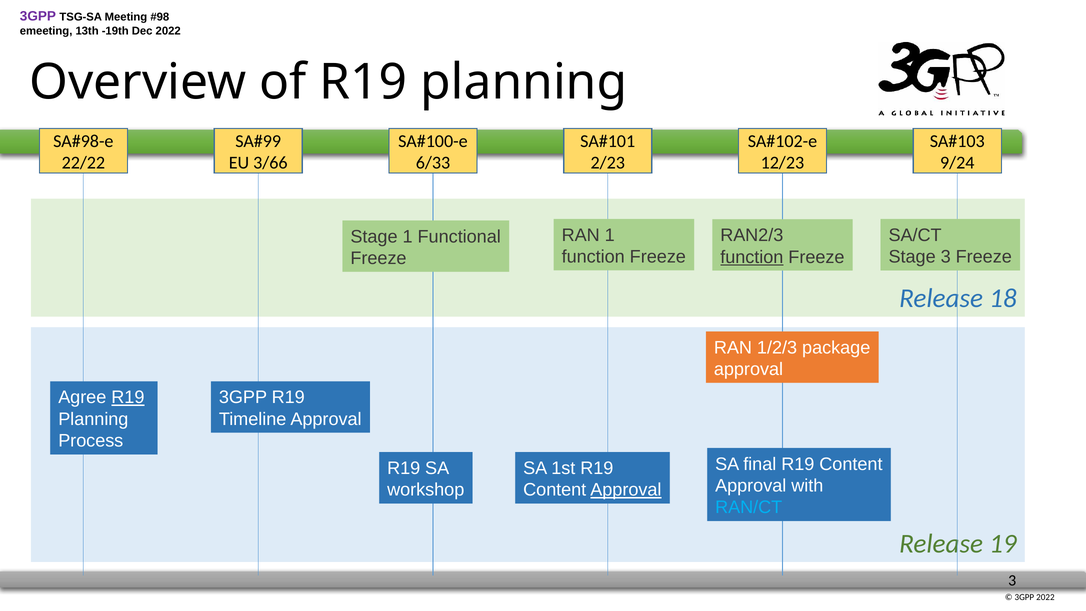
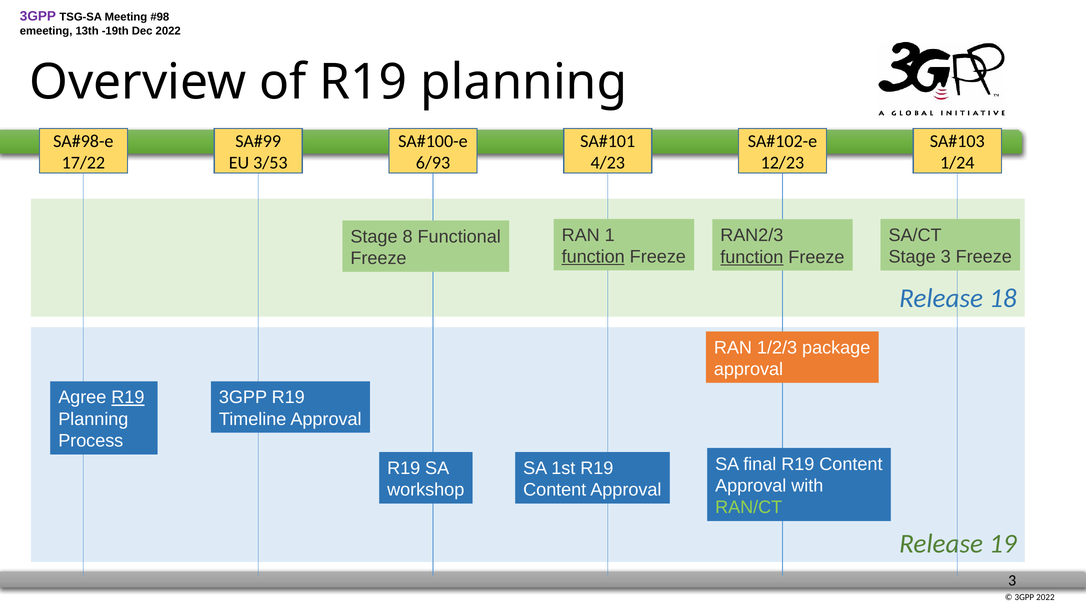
22/22: 22/22 -> 17/22 (83, 163)
3/66: 3/66 -> 3/53 (270, 163)
6/33: 6/33 -> 6/93 (433, 163)
2/23: 2/23 -> 4/23 (608, 163)
9/24: 9/24 -> 1/24 (957, 163)
Stage 1: 1 -> 8 (408, 237)
function underline: none -> present (593, 257)
Approval underline: present -> none (626, 490)
RAN/CT colour: light blue -> light green (749, 507)
